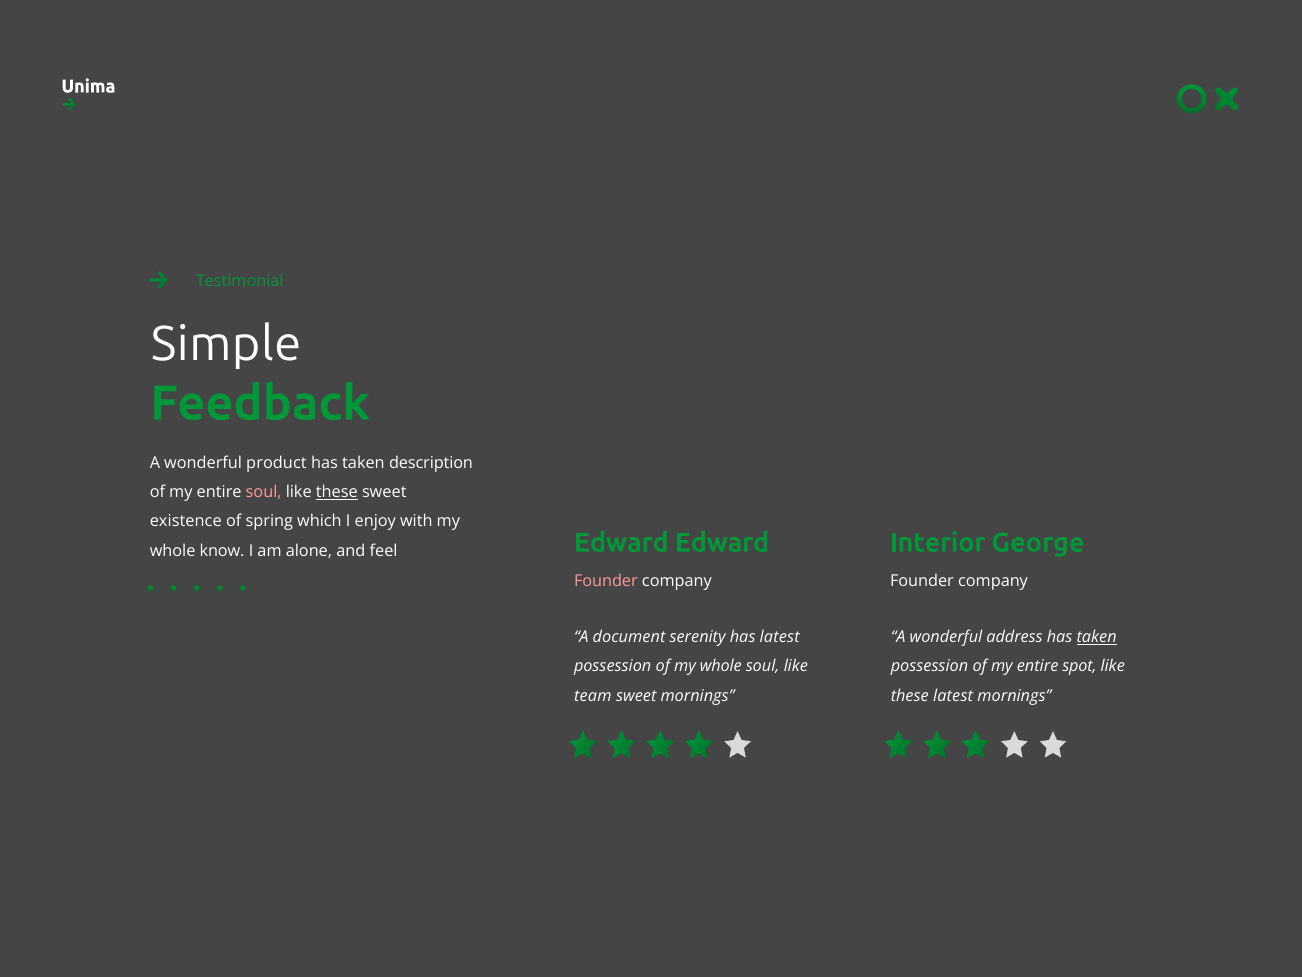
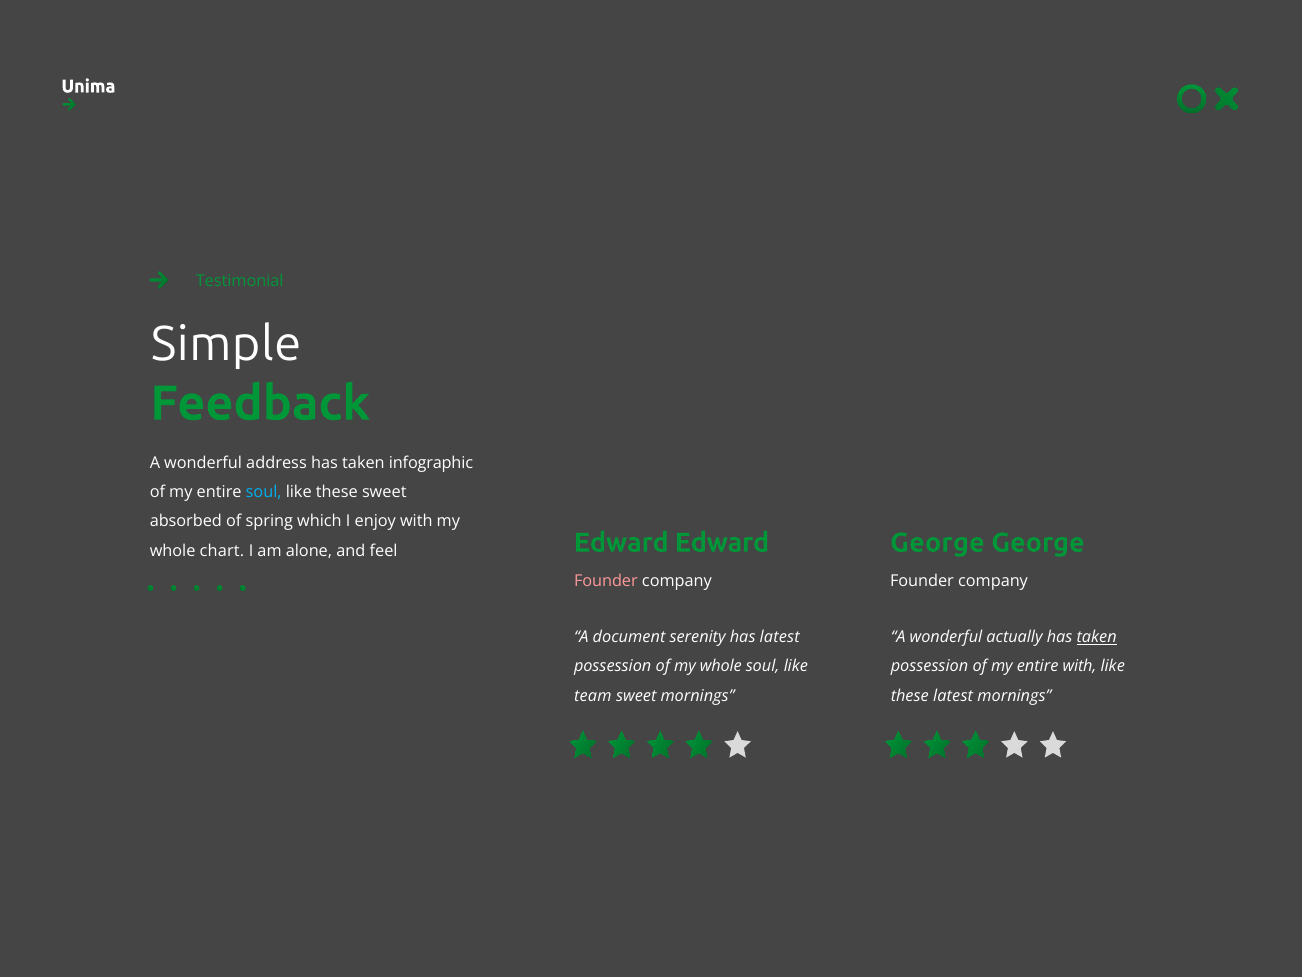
product: product -> address (276, 463)
description: description -> infographic (431, 463)
soul colour: pink -> light blue (264, 492)
these underline: present -> none (337, 492)
existence: existence -> absorbed (186, 521)
Interior: Interior -> George (937, 542)
know: know -> chart (222, 551)
address: address -> actually (1015, 637)
entire spot: spot -> with (1080, 666)
